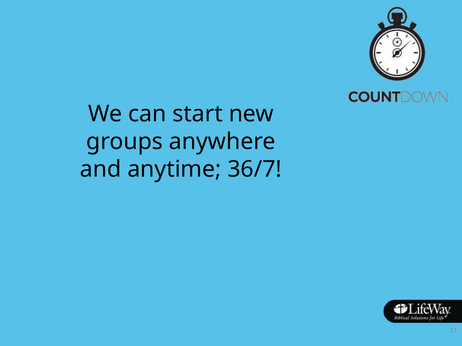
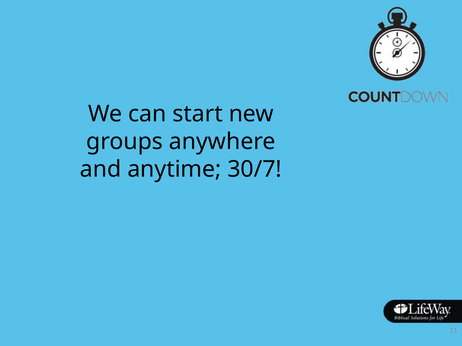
36/7: 36/7 -> 30/7 (255, 169)
